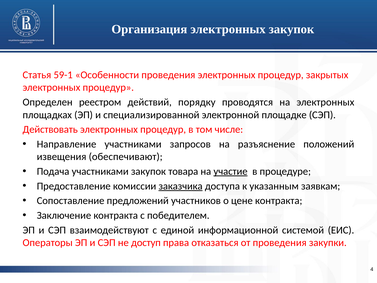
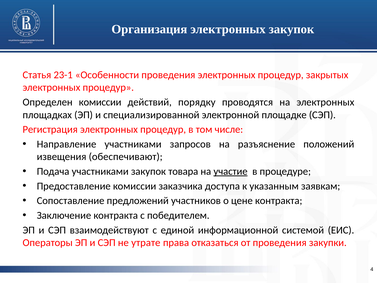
59-1: 59-1 -> 23-1 (63, 75)
Определен реестром: реестром -> комиссии (100, 102)
Действовать: Действовать -> Регистрация (50, 129)
заказчика underline: present -> none (181, 186)
доступ: доступ -> утрате (146, 242)
